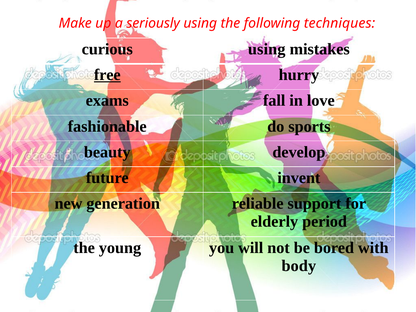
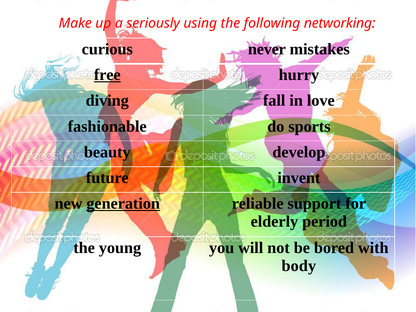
techniques: techniques -> networking (340, 23)
curious using: using -> never (267, 49)
exams: exams -> diving (107, 101)
generation underline: none -> present (123, 204)
